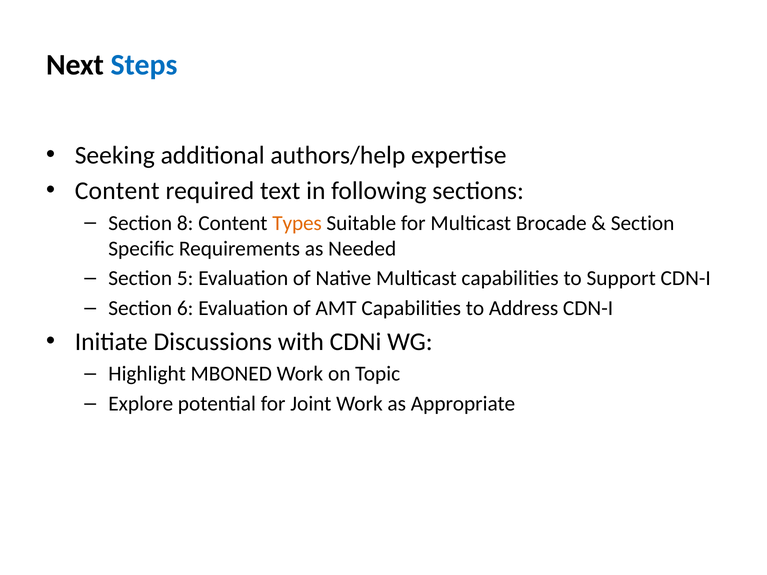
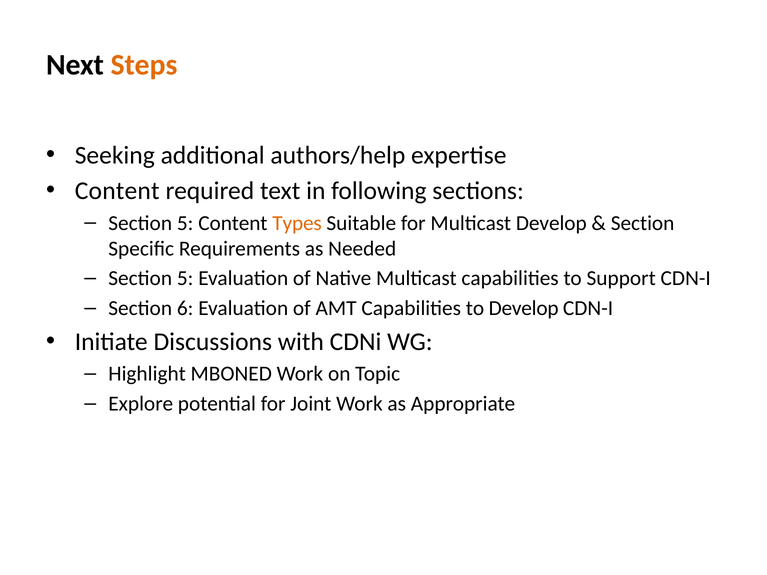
Steps colour: blue -> orange (144, 65)
8: 8 -> 5 (185, 223)
Multicast Brocade: Brocade -> Develop (551, 223)
to Address: Address -> Develop (524, 308)
